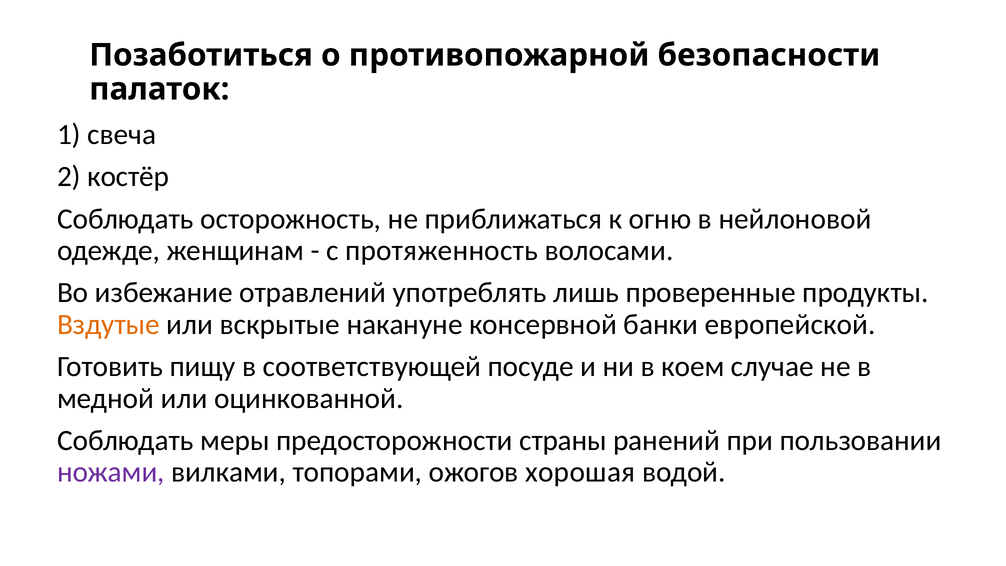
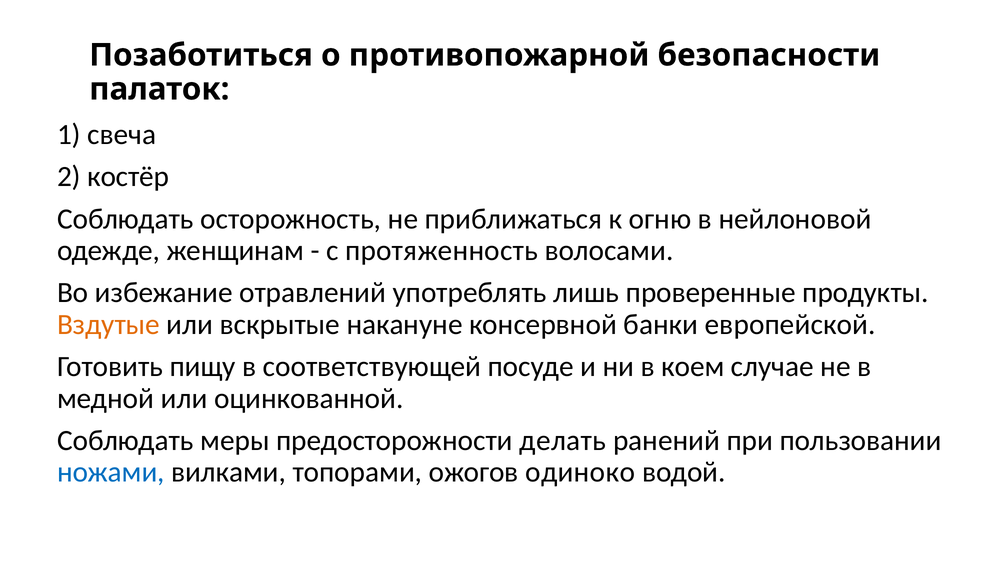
страны: страны -> делать (563, 440)
ножами colour: purple -> blue (111, 472)
хорошая: хорошая -> одиноко (580, 472)
